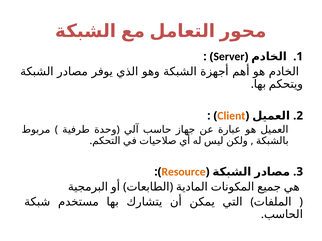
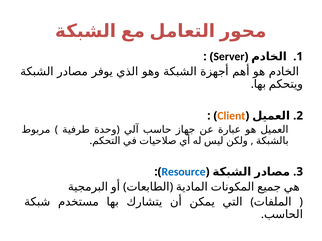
Resource colour: orange -> blue (184, 172)
